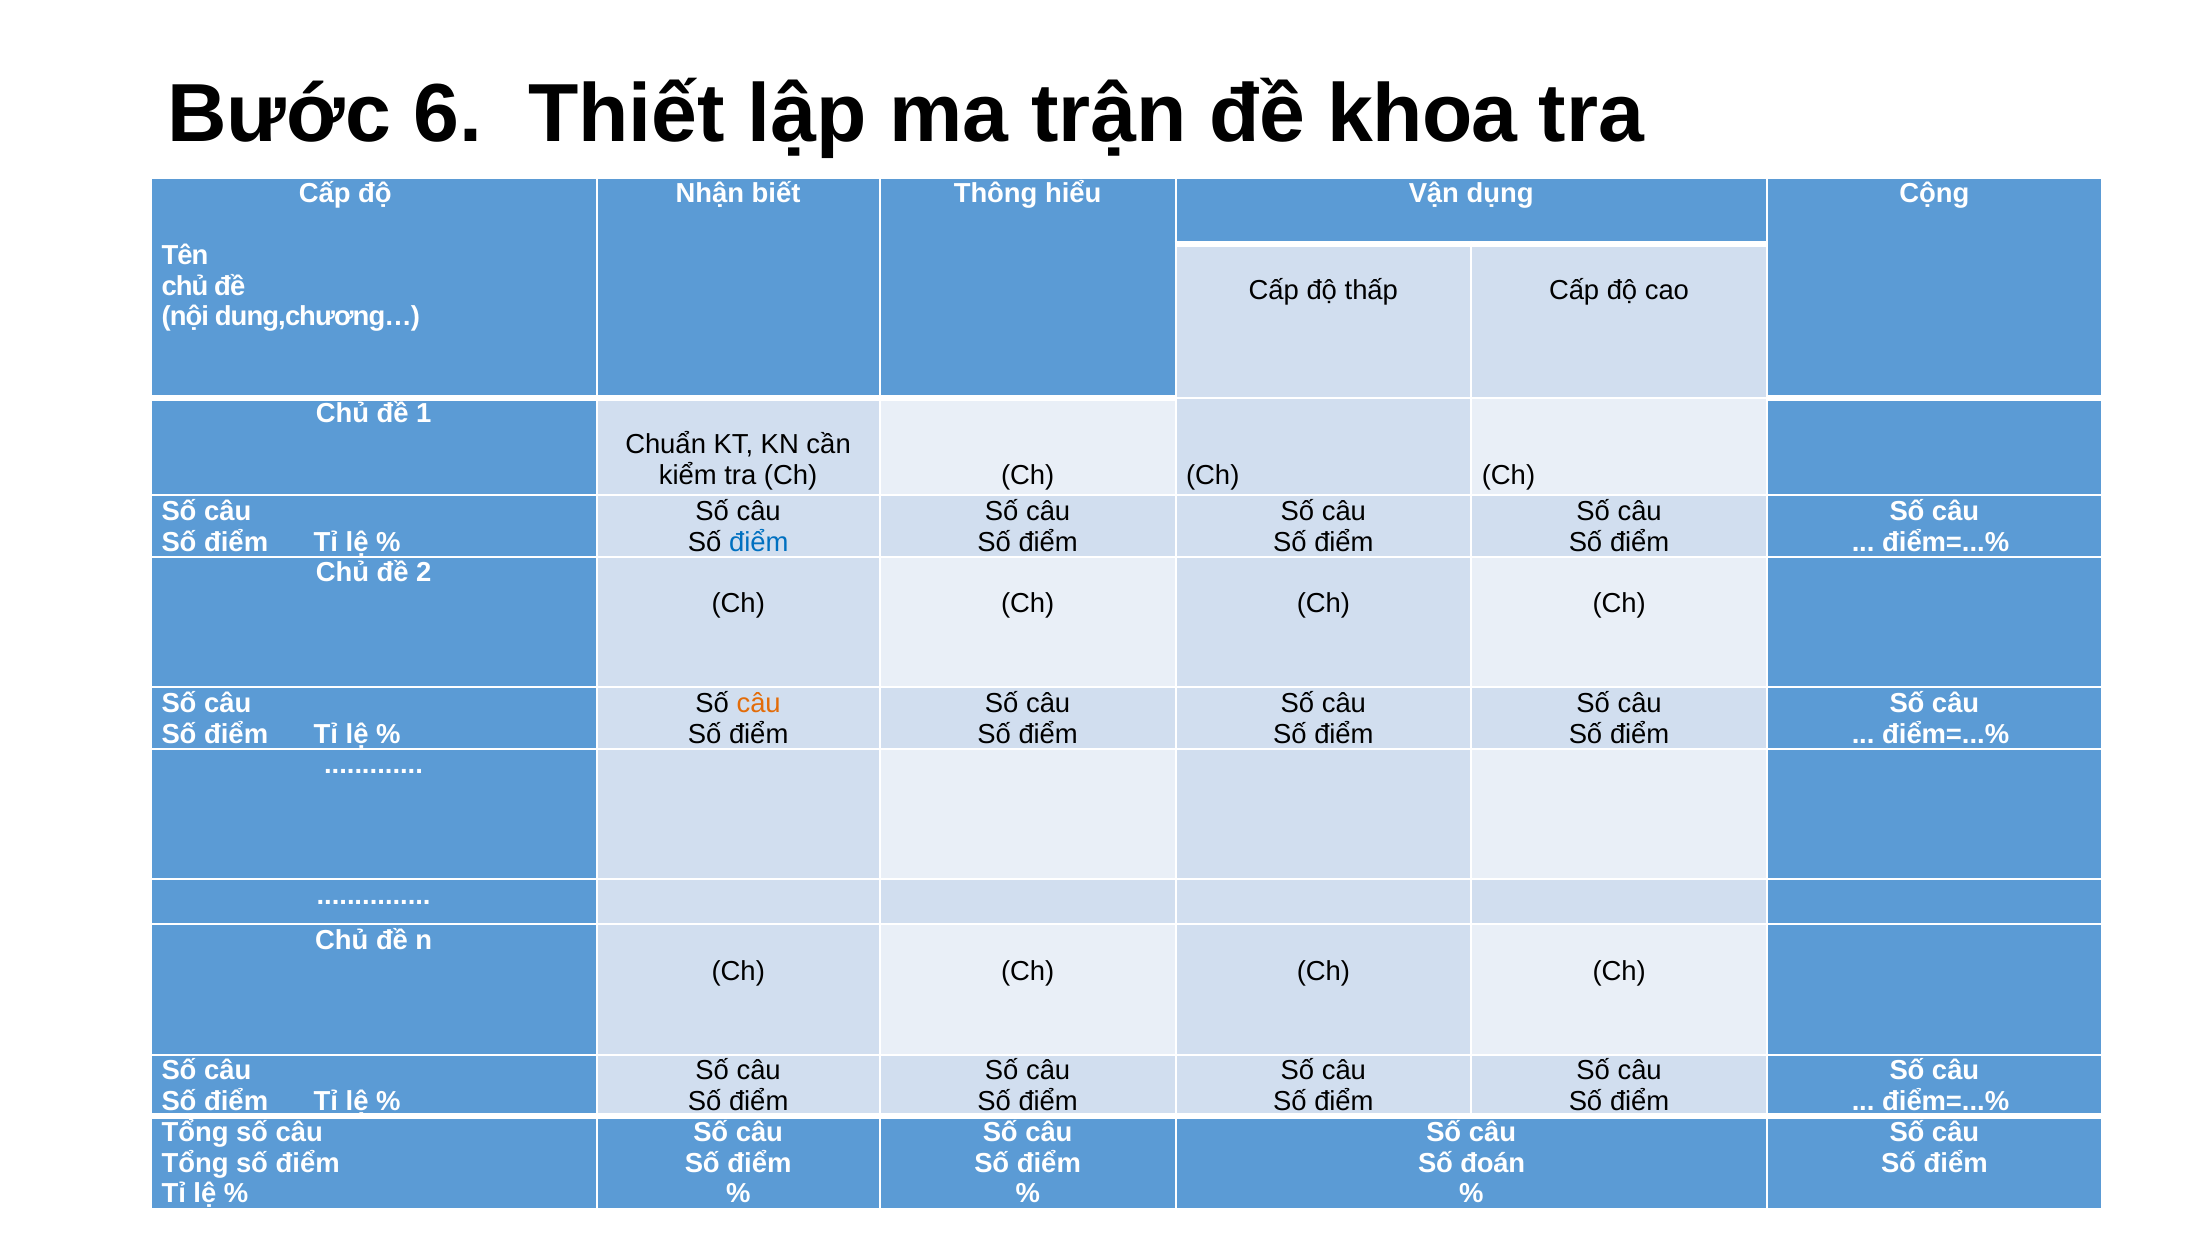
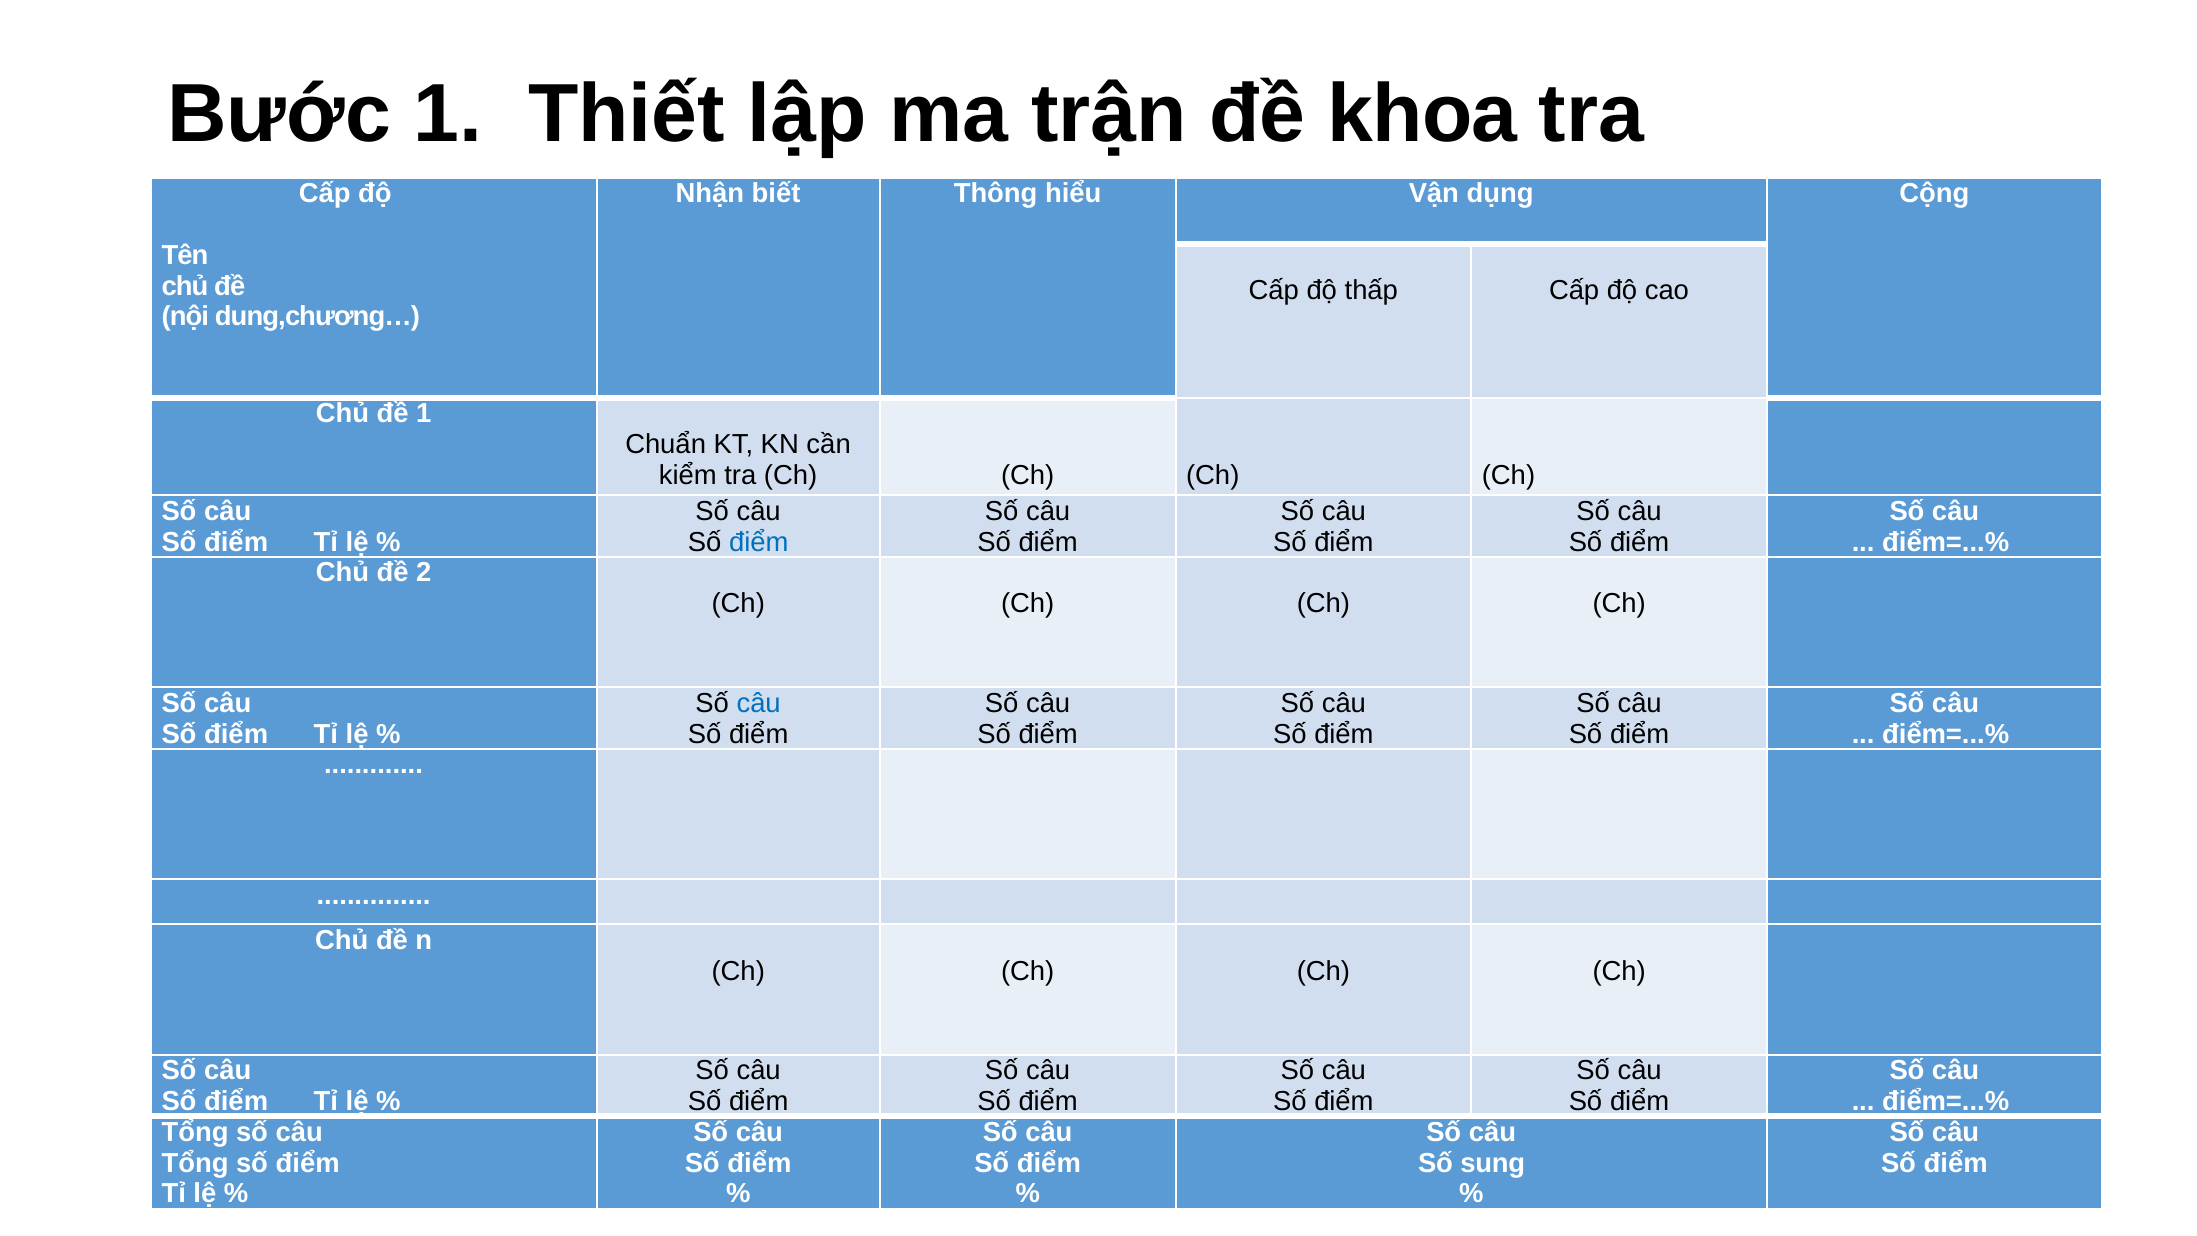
Bước 6: 6 -> 1 (448, 115)
câu colour: orange -> blue (759, 703)
đoán: đoán -> sung (1493, 1163)
